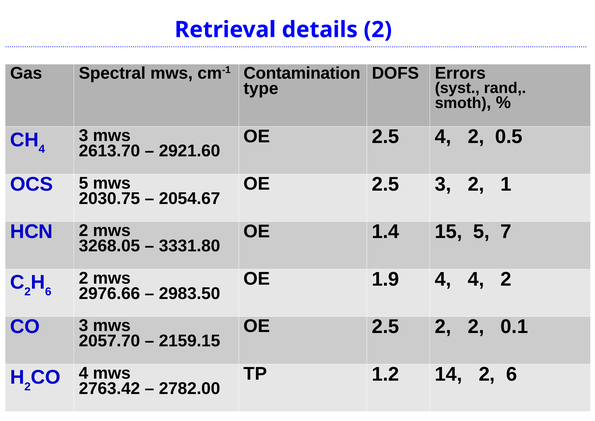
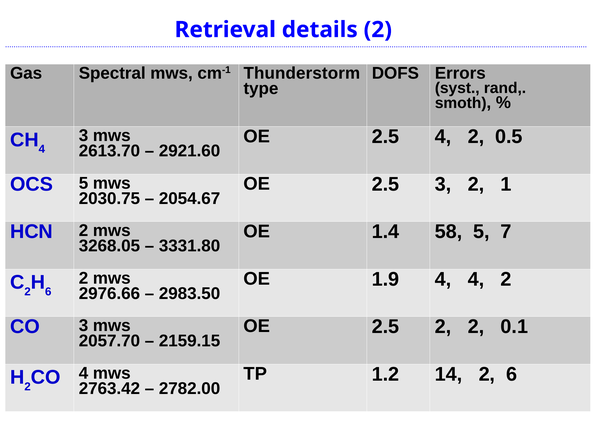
Contamination: Contamination -> Thunderstorm (302, 73)
15: 15 -> 58 (449, 232)
